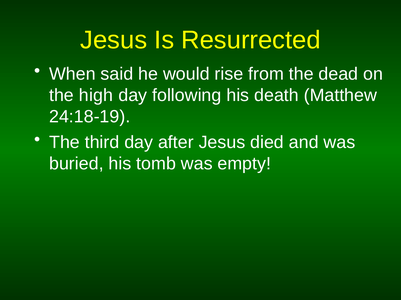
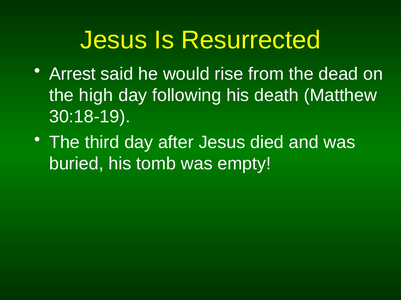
When: When -> Arrest (72, 74)
24:18-19: 24:18-19 -> 30:18-19 (90, 117)
